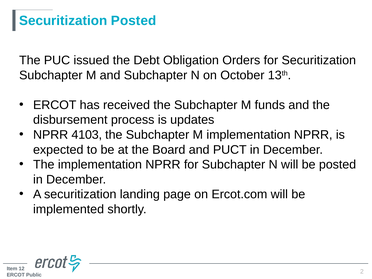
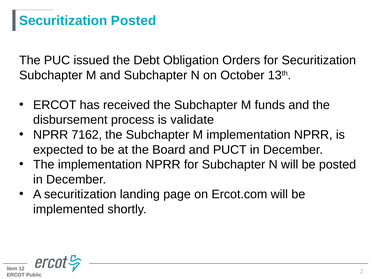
updates: updates -> validate (192, 120)
4103: 4103 -> 7162 (87, 135)
